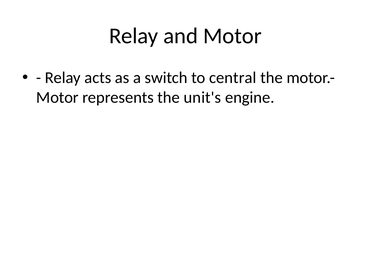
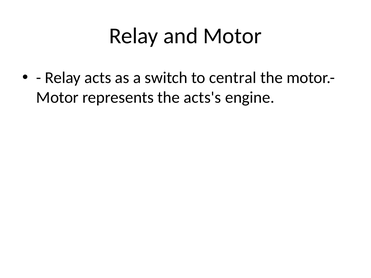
unit's: unit's -> acts's (202, 98)
